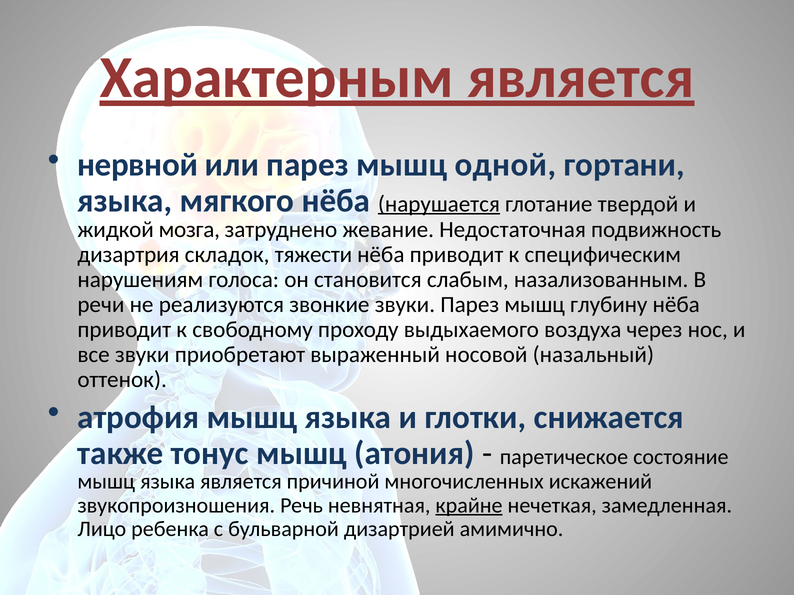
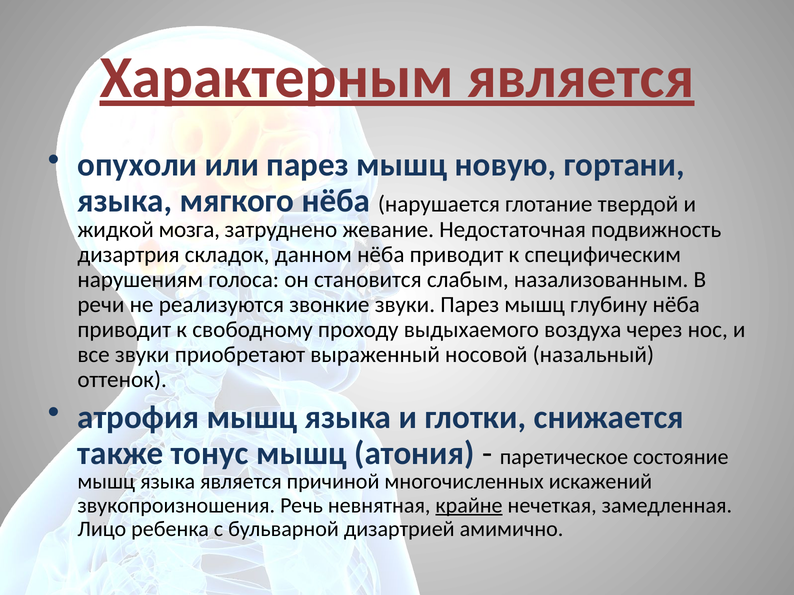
нервной: нервной -> опухоли (137, 165)
одной: одной -> новую (505, 165)
нарушается underline: present -> none (439, 204)
тяжести: тяжести -> данном (313, 255)
